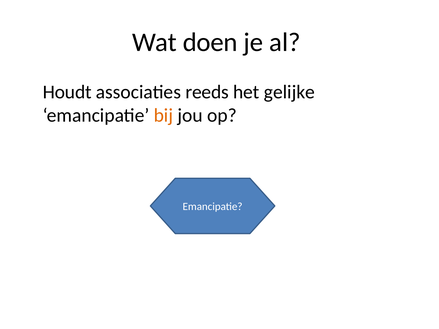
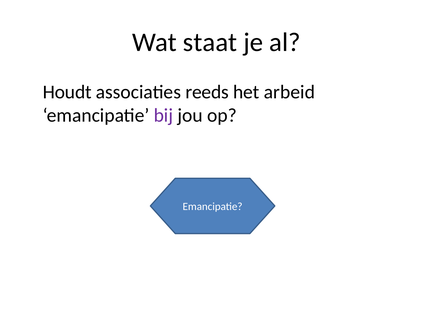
doen: doen -> staat (210, 42)
gelijke: gelijke -> arbeid (289, 92)
bij colour: orange -> purple (163, 116)
